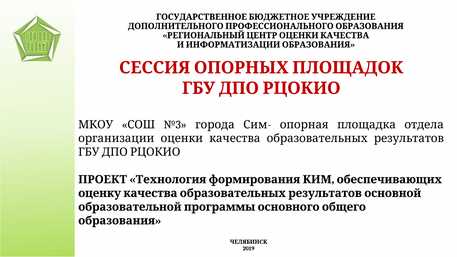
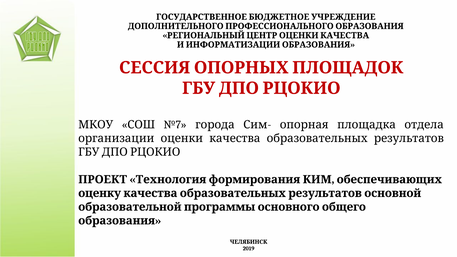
№3: №3 -> №7 (175, 125)
